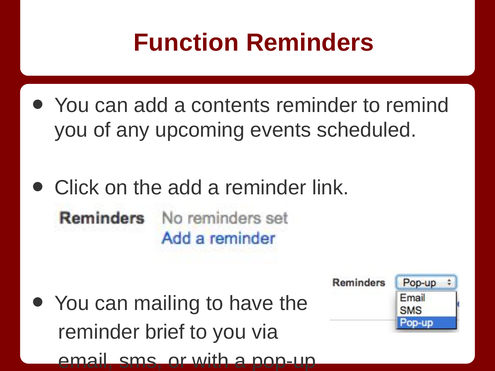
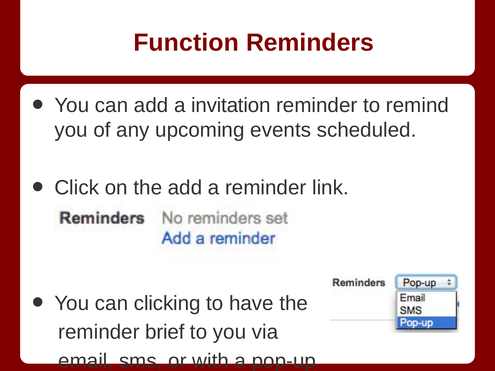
contents: contents -> invitation (231, 105)
mailing: mailing -> clicking (167, 303)
